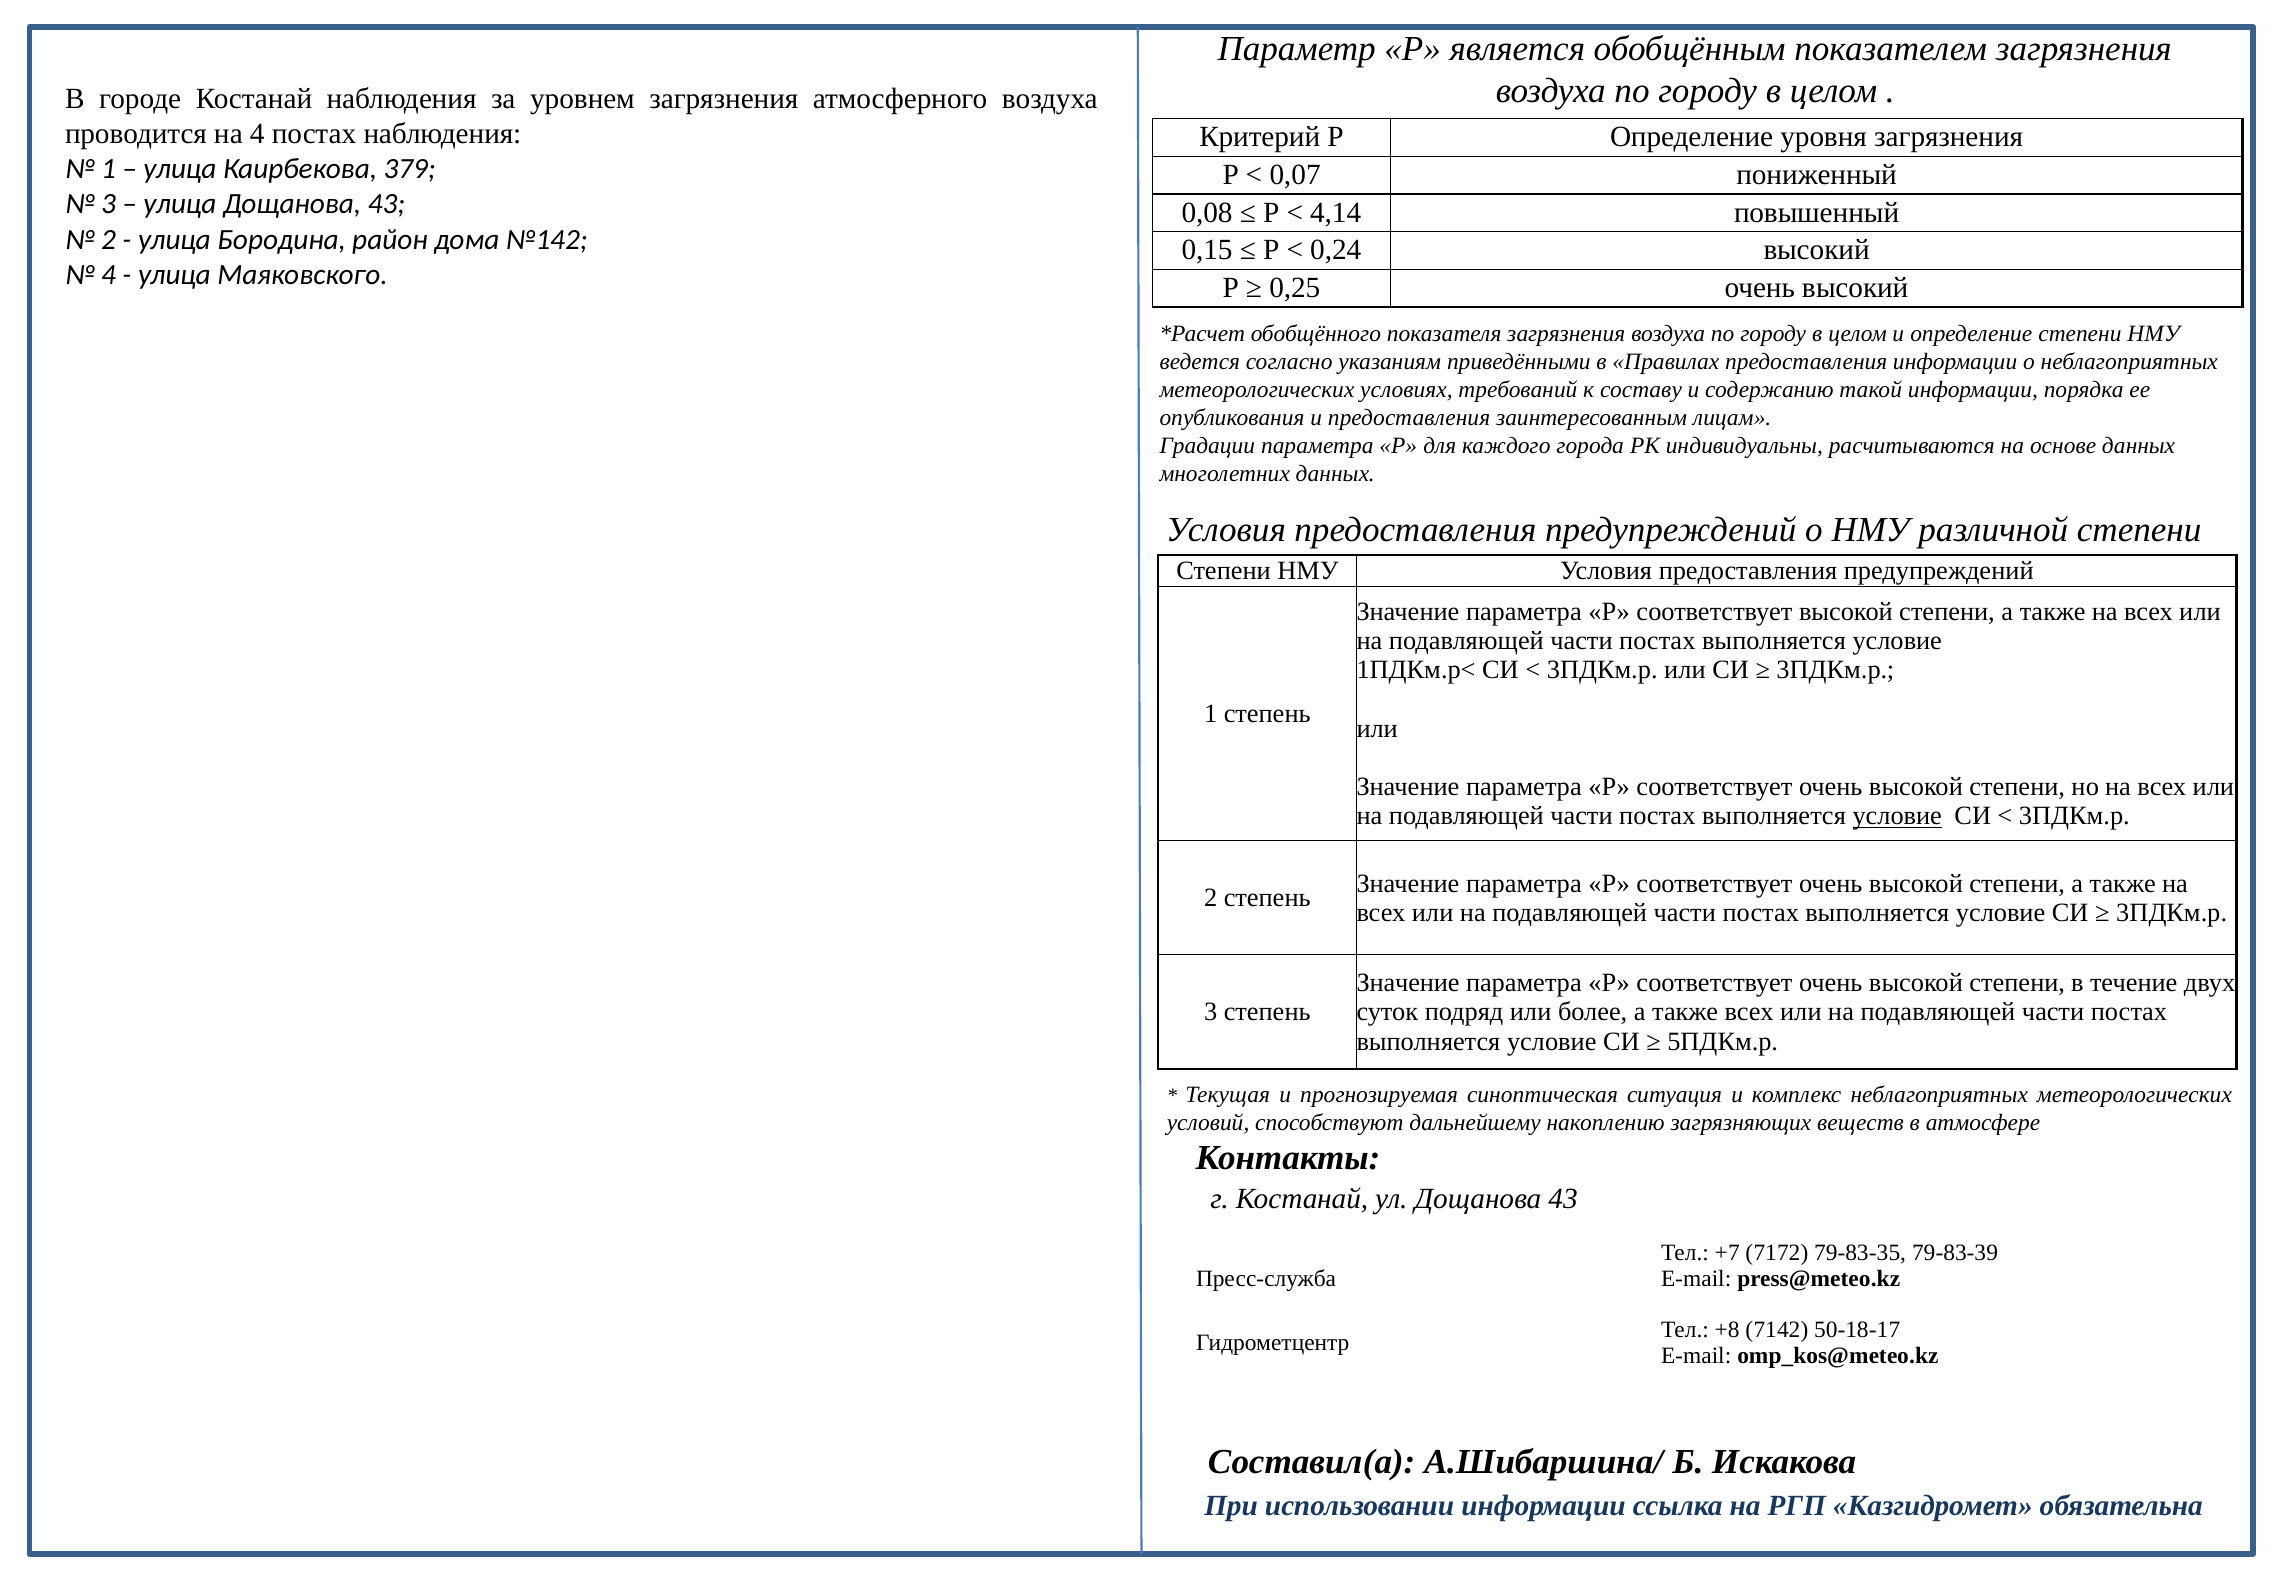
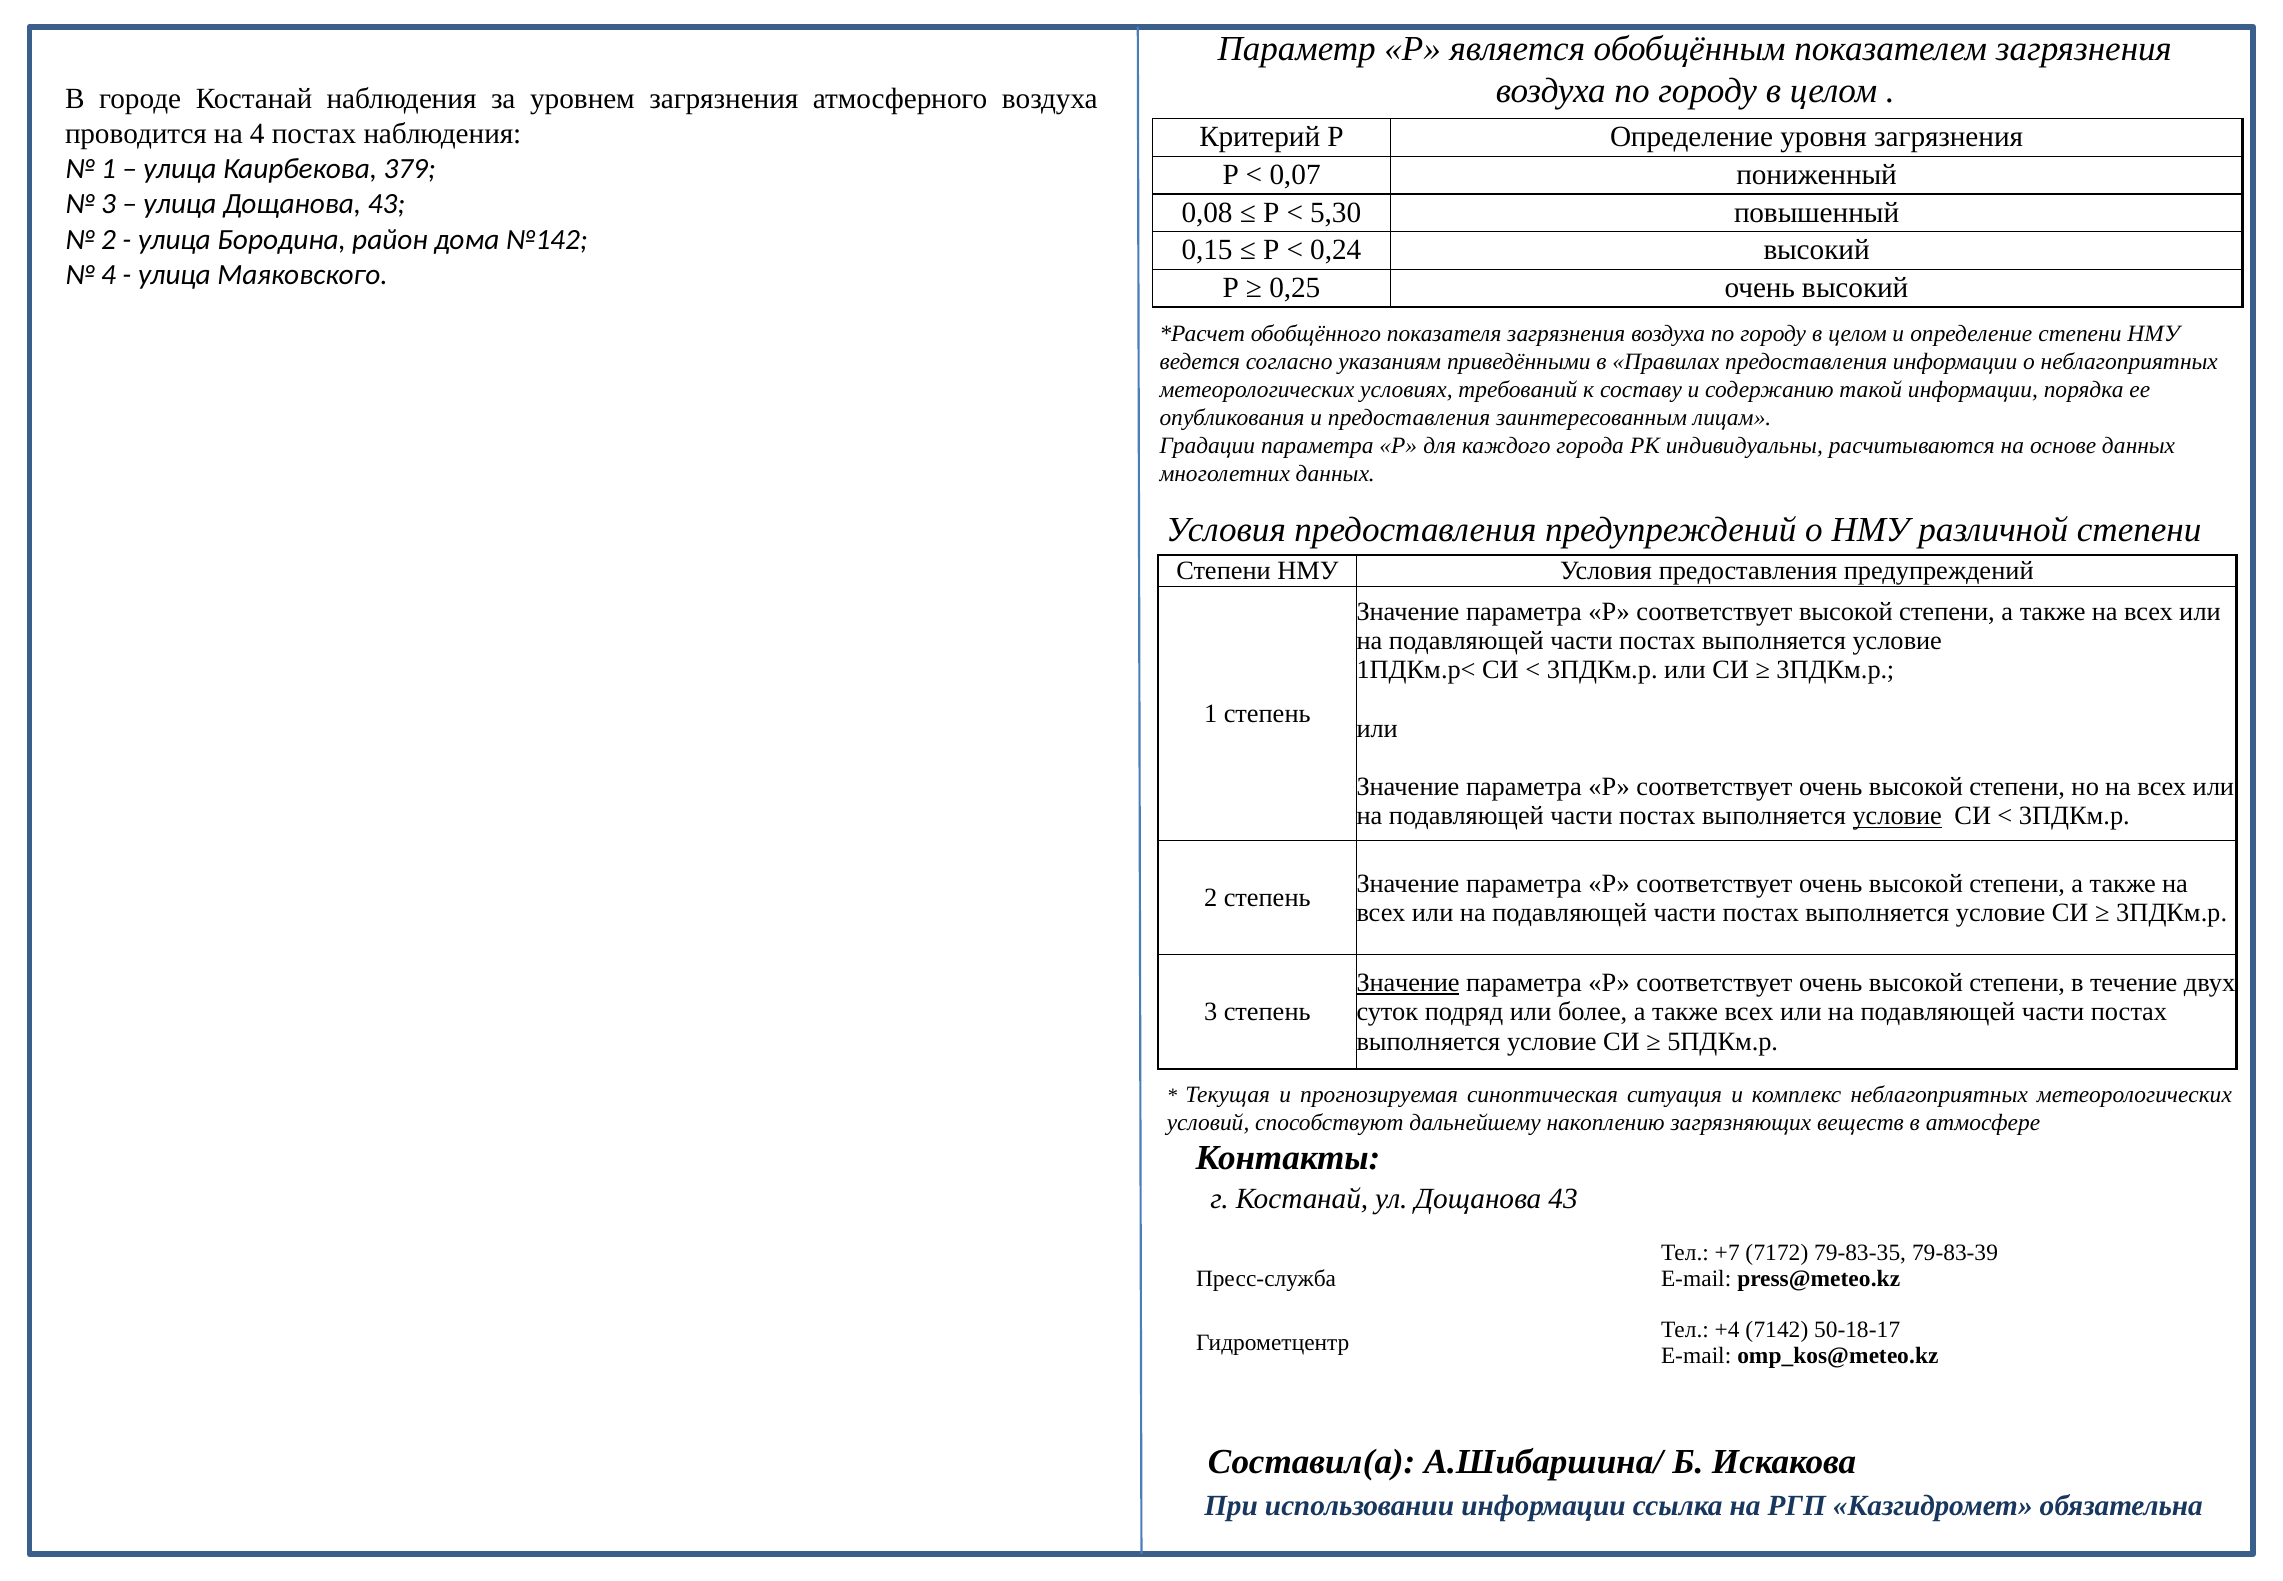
4,14: 4,14 -> 5,30 (1336, 212)
Значение underline: none -> present (1408, 983)
+8: +8 -> +4 (1727, 1330)
